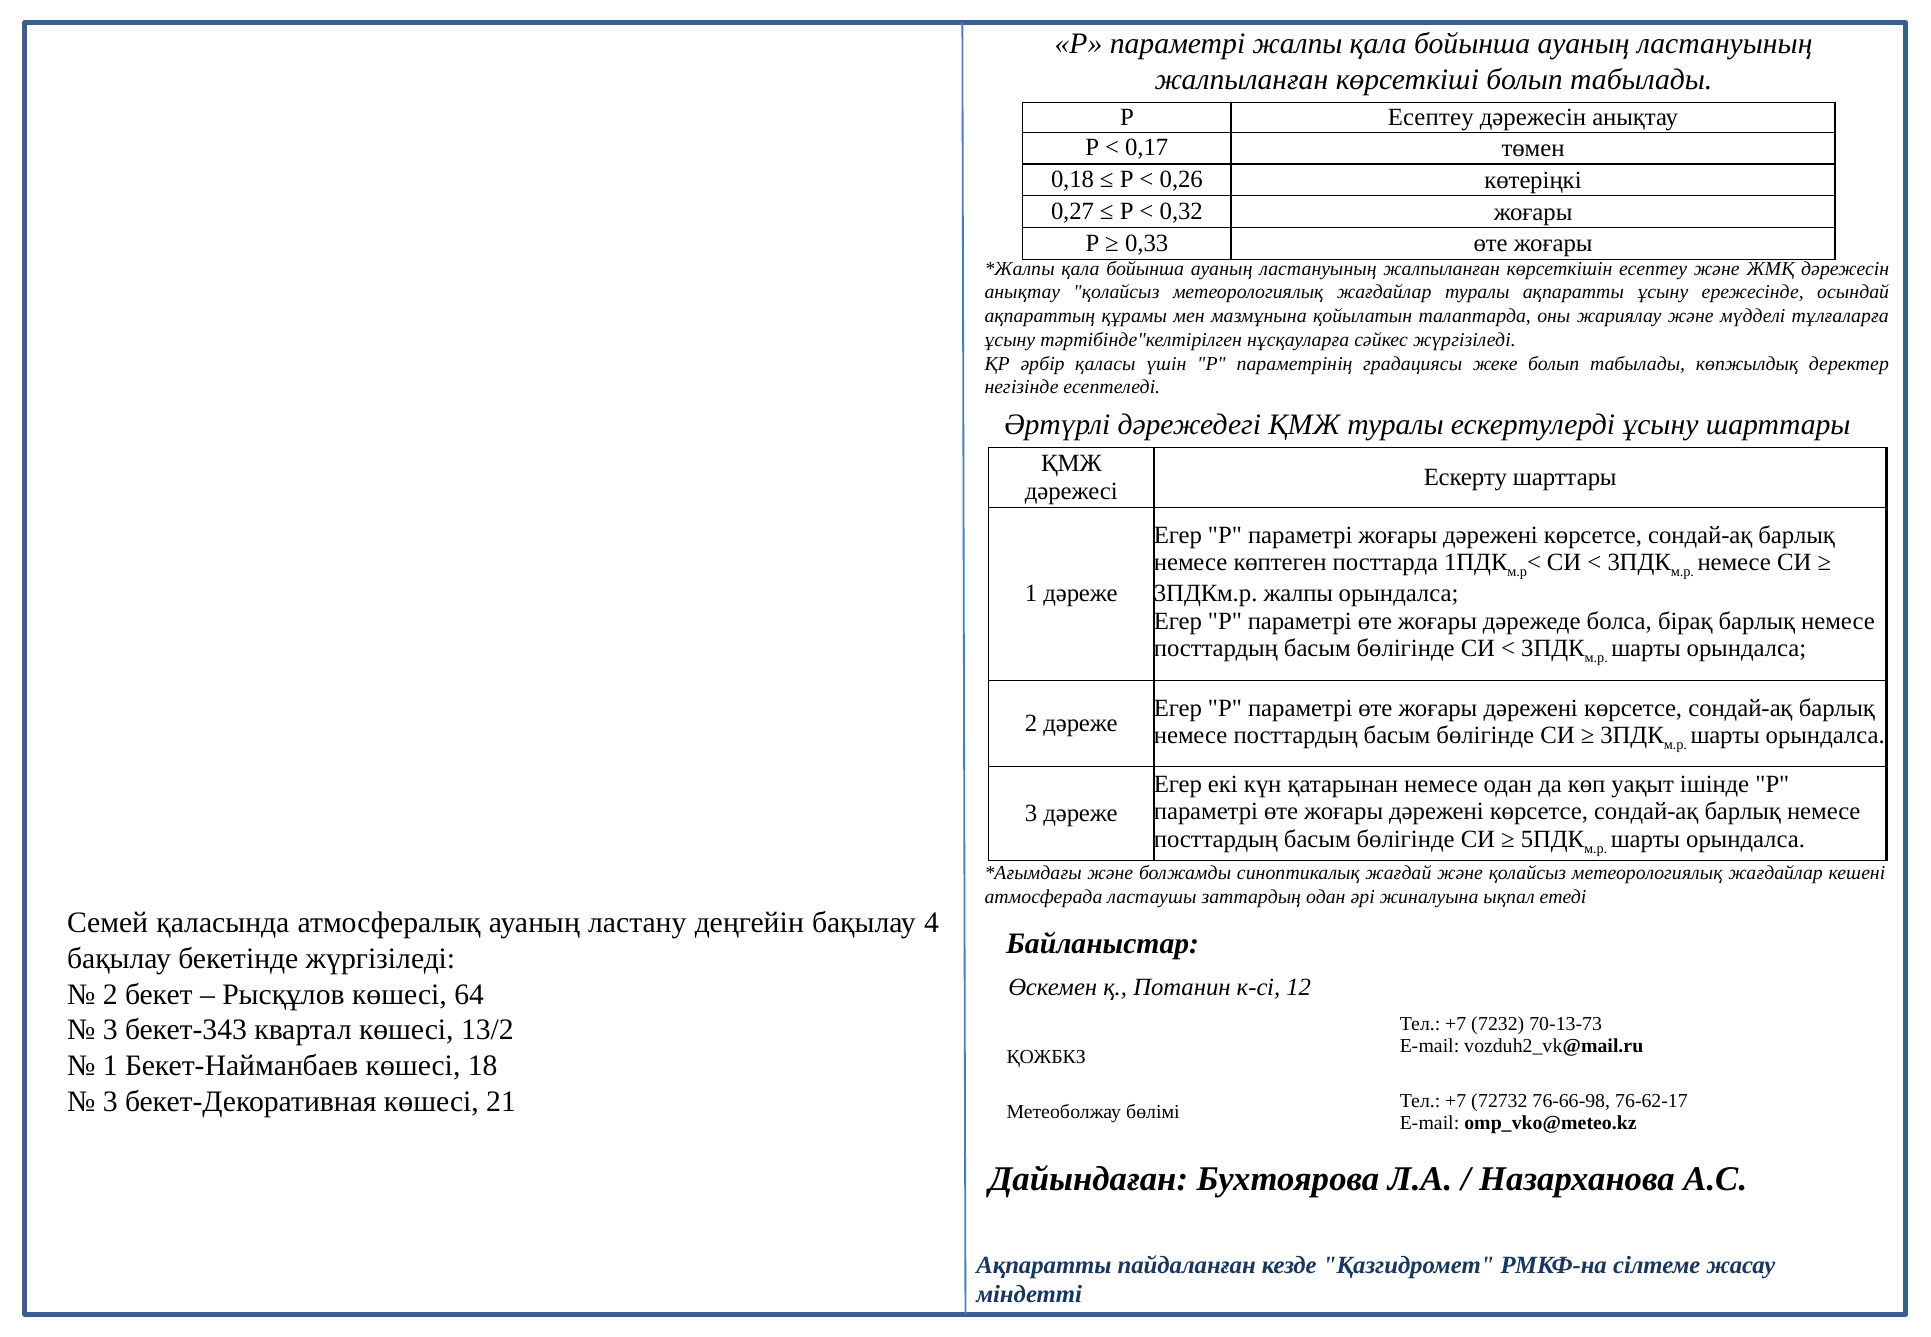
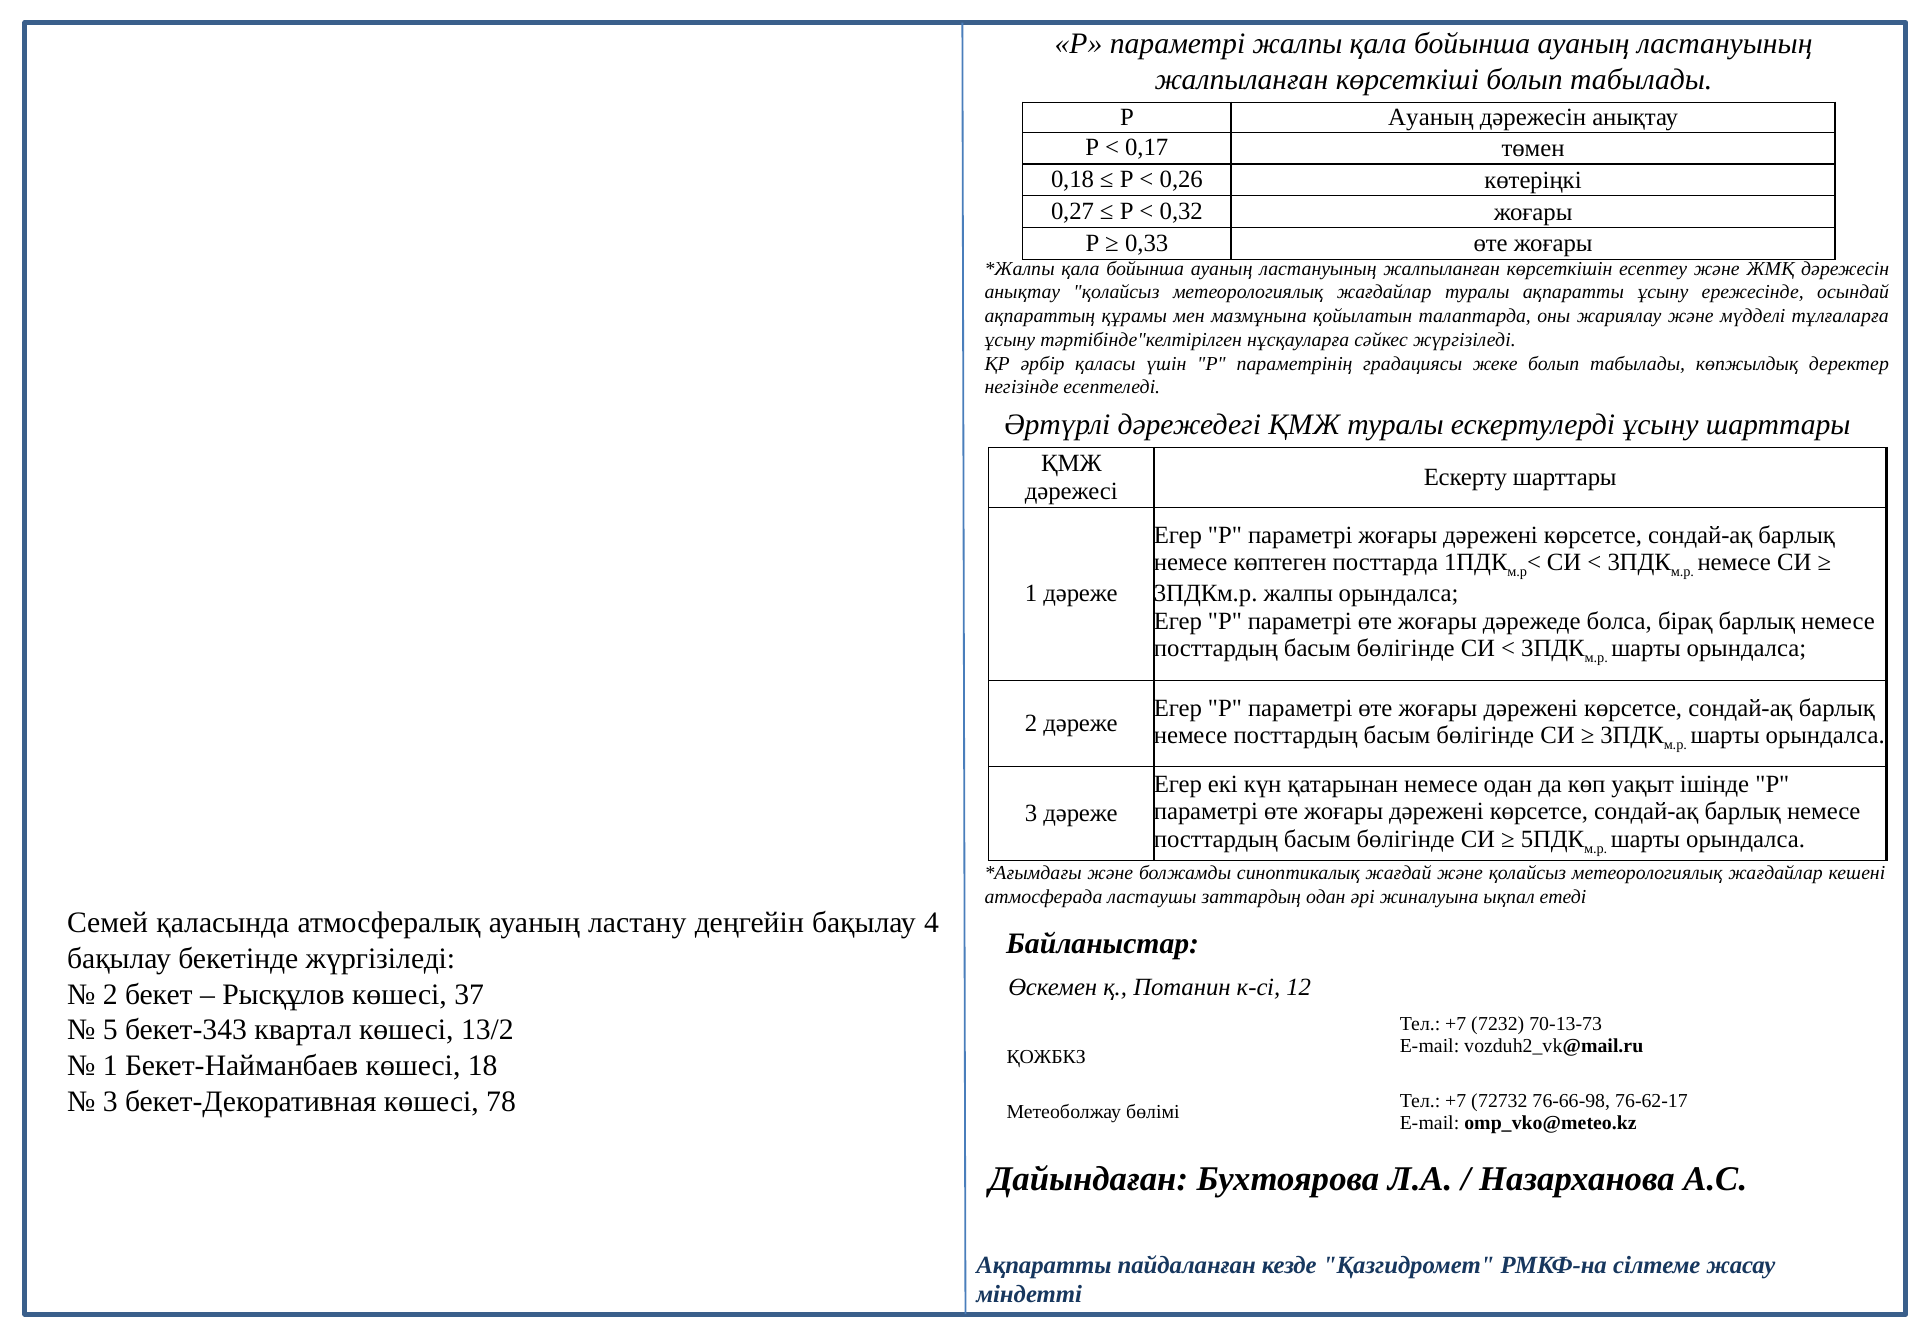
Р Есептеу: Есептеу -> Ауаның (1431, 117)
64: 64 -> 37 (469, 994)
3: 3 -> 5 (110, 1030)
21: 21 -> 78 (501, 1101)
